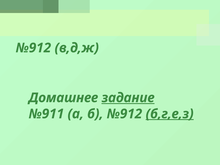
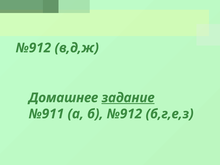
б,г,е,з underline: present -> none (170, 114)
